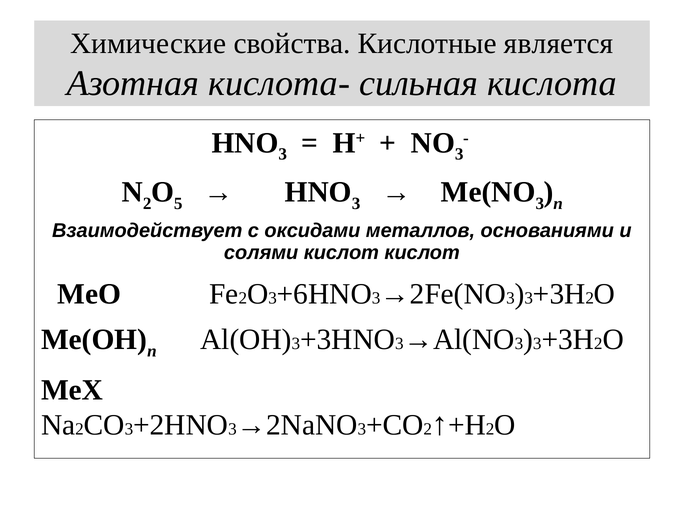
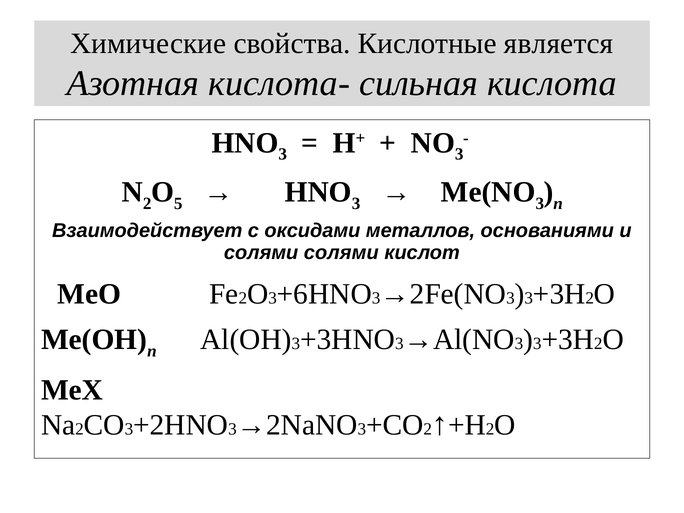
солями кислот: кислот -> солями (341, 252)
